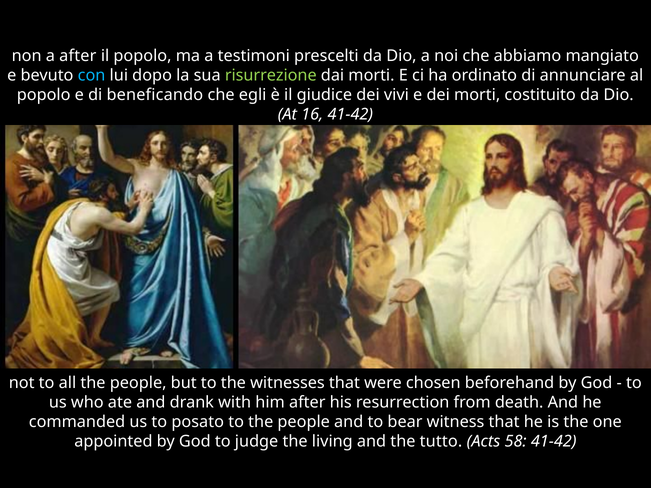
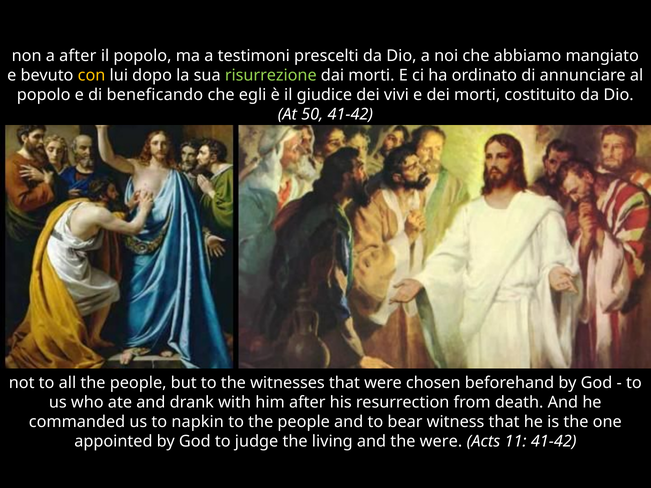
con colour: light blue -> yellow (92, 75)
16: 16 -> 50 (312, 115)
posato: posato -> napkin (198, 422)
the tutto: tutto -> were (441, 442)
58: 58 -> 11 (516, 442)
